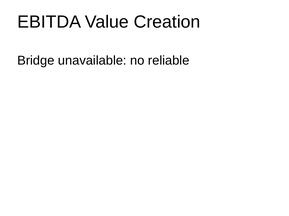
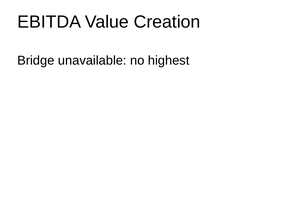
reliable: reliable -> highest (169, 61)
